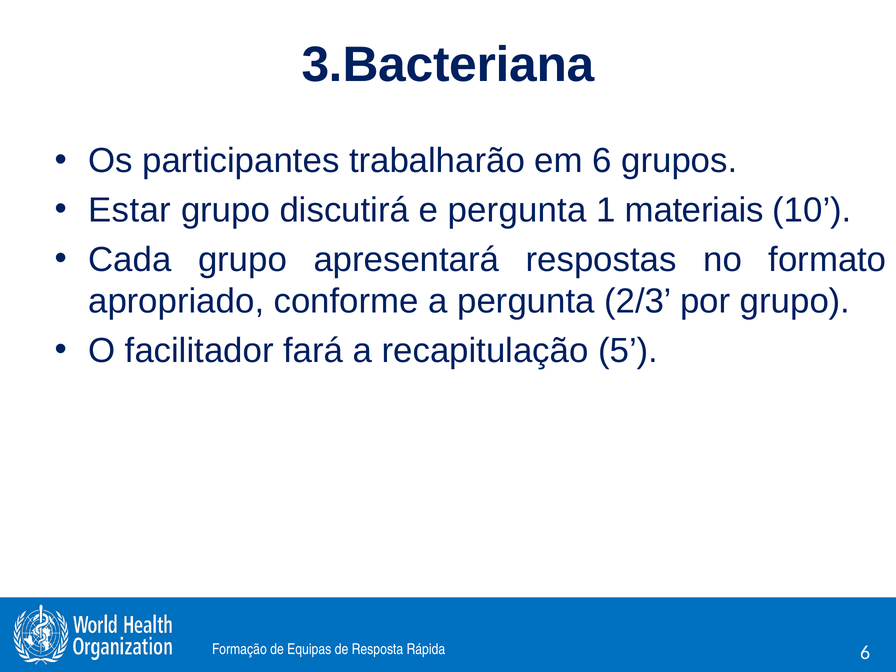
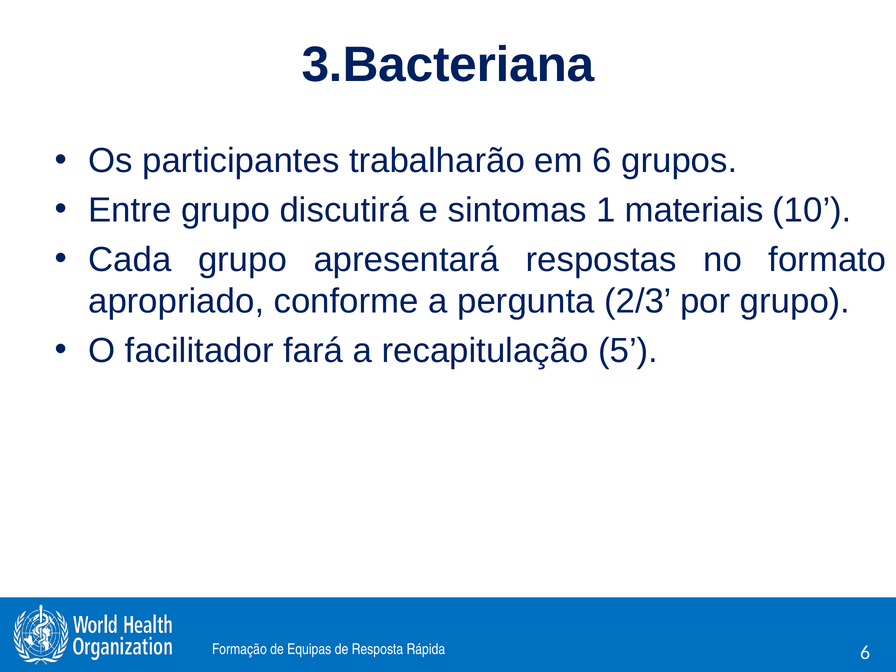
Estar: Estar -> Entre (130, 210)
e pergunta: pergunta -> sintomas (517, 210)
